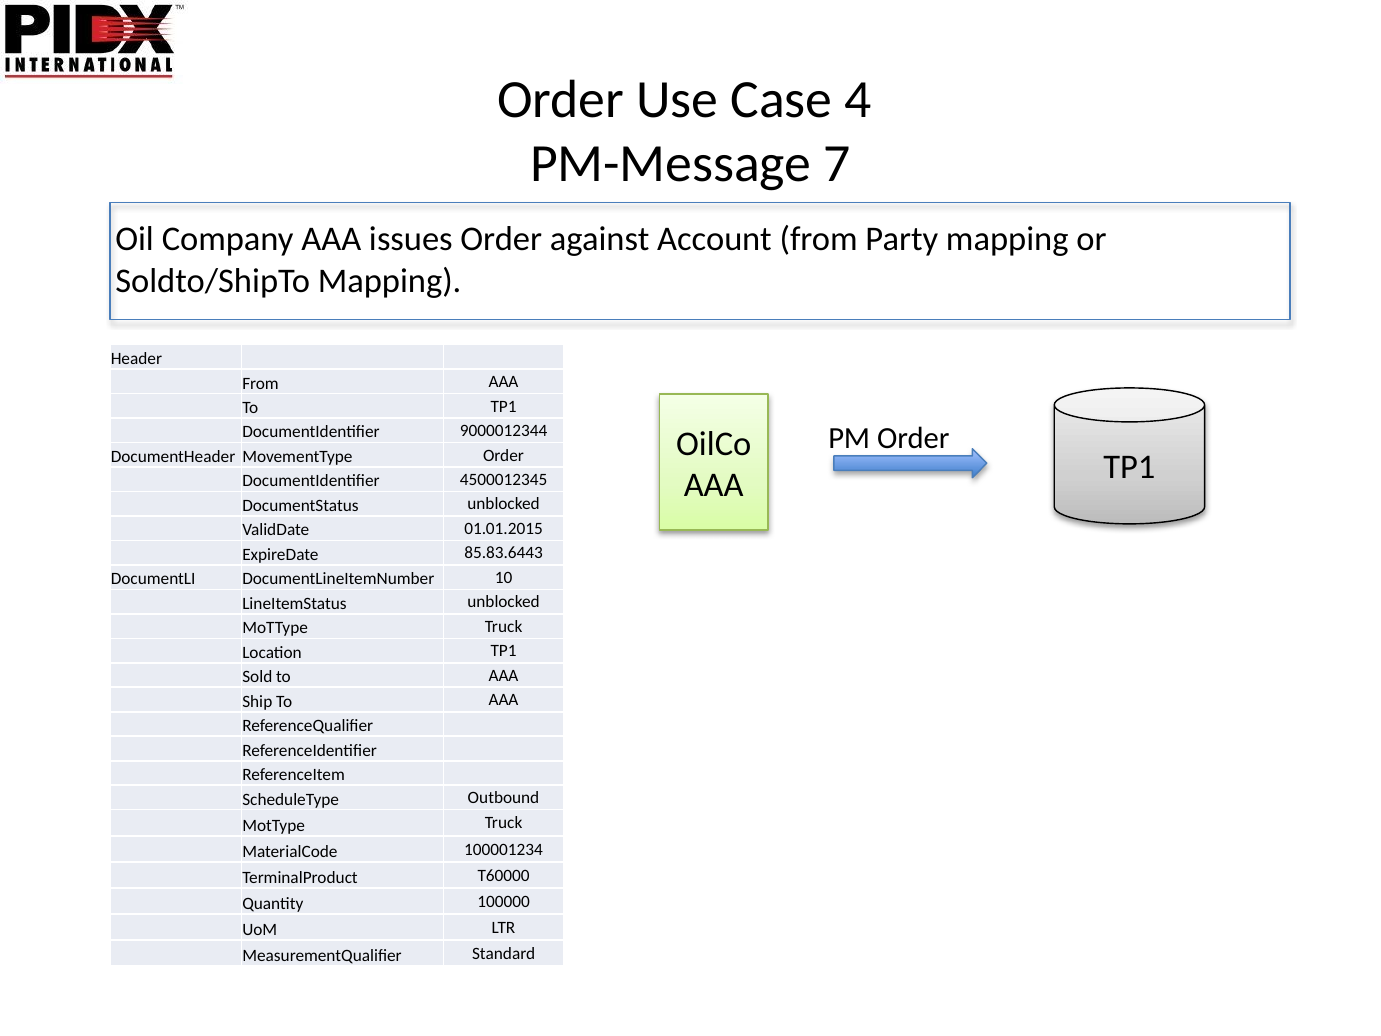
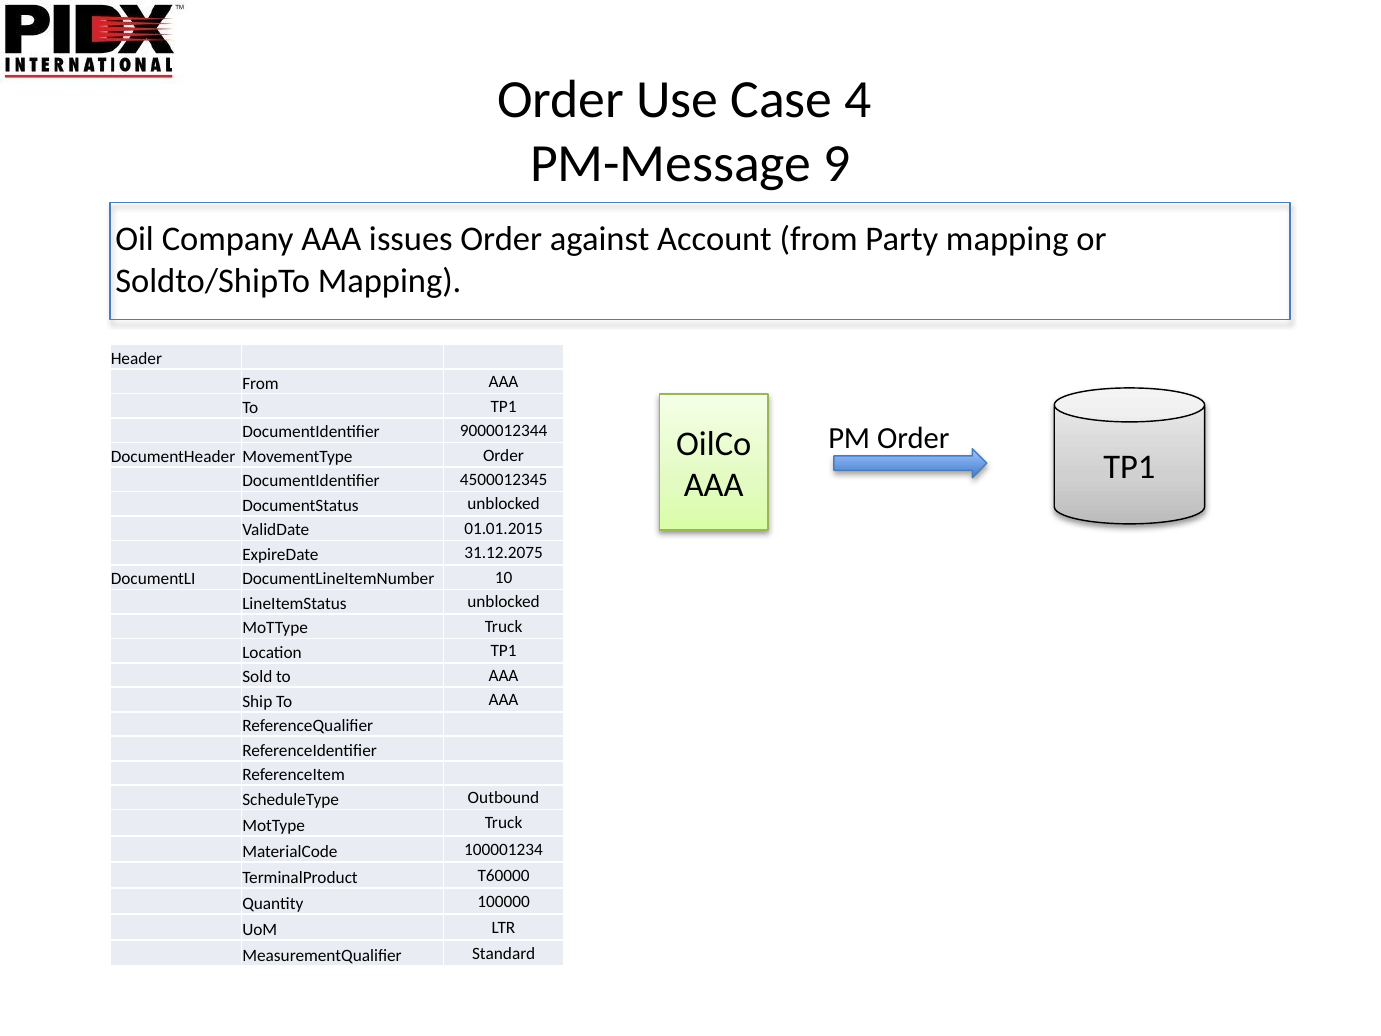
7: 7 -> 9 (837, 164)
85.83.6443: 85.83.6443 -> 31.12.2075 (504, 553)
